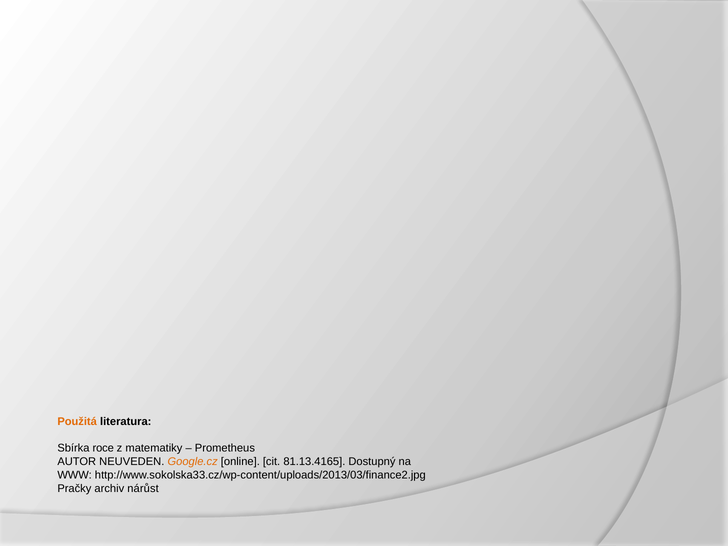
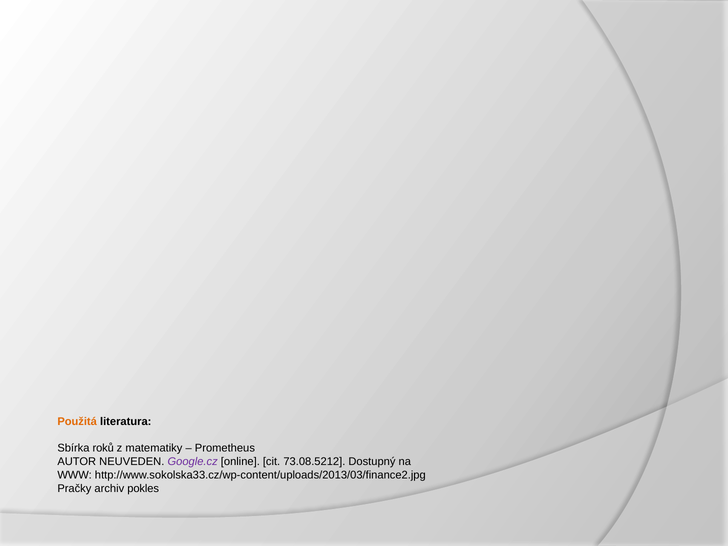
roce: roce -> roků (103, 448)
Google.cz colour: orange -> purple (193, 462)
81.13.4165: 81.13.4165 -> 73.08.5212 (314, 462)
nárůst: nárůst -> pokles (143, 488)
